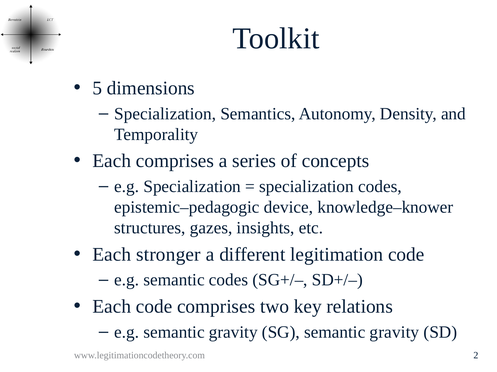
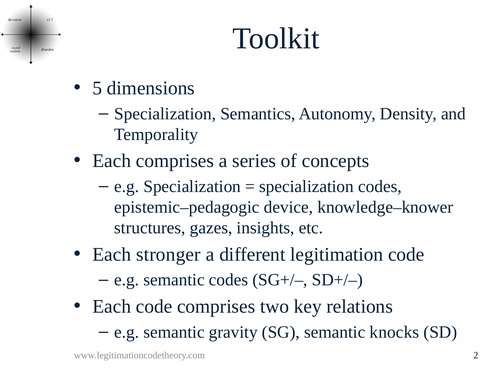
SG semantic gravity: gravity -> knocks (394, 333)
